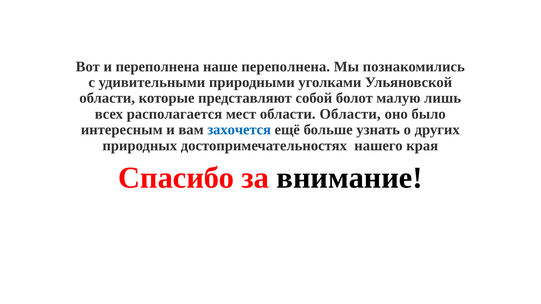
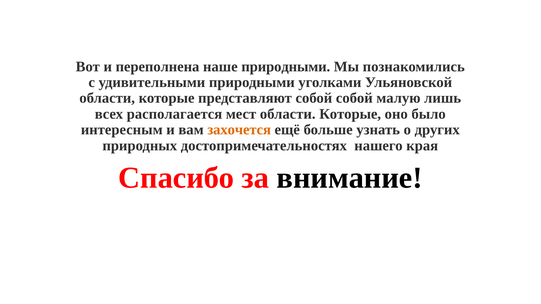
наше переполнена: переполнена -> природными (286, 67)
собой болот: болот -> собой (354, 98)
мест области Области: Области -> Которые (350, 114)
захочется colour: blue -> orange (239, 130)
